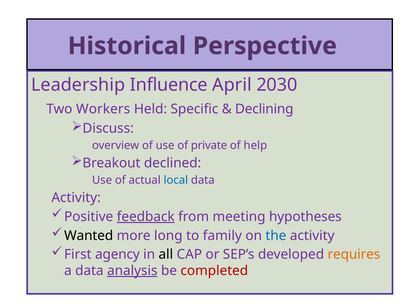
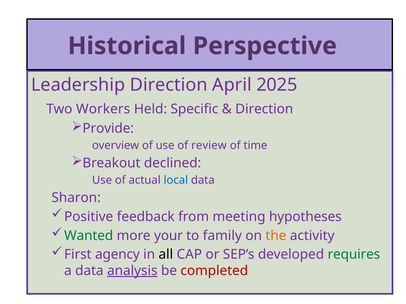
Leadership Influence: Influence -> Direction (169, 85)
2030: 2030 -> 2025 (277, 85)
Declining: Declining -> Direction (264, 109)
Discuss: Discuss -> Provide (108, 129)
private: private -> review (209, 146)
help: help -> time (255, 146)
Activity: Activity -> Sharon (76, 198)
feedback underline: present -> none (146, 217)
Wanted colour: black -> green (89, 236)
long: long -> your (168, 236)
the colour: blue -> orange (276, 236)
requires colour: orange -> green (354, 255)
